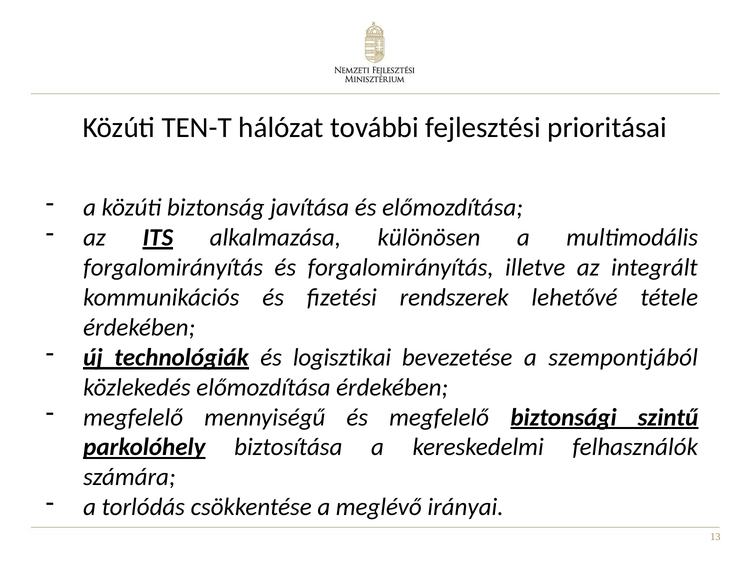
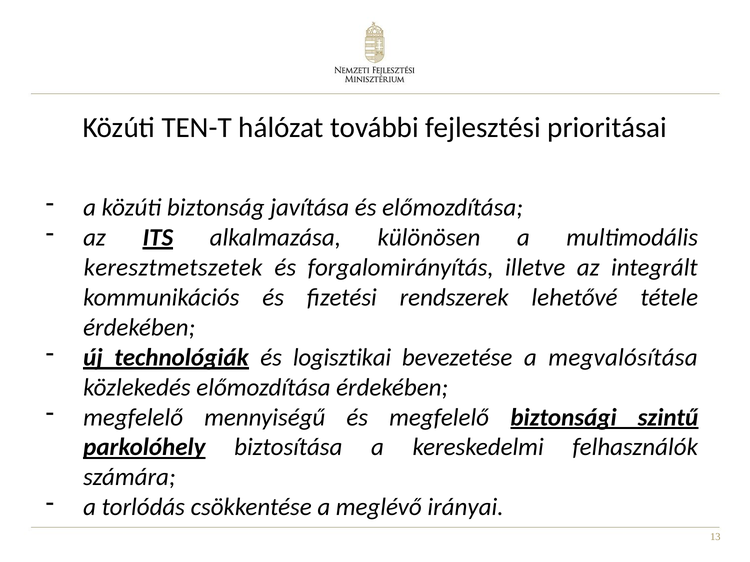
forgalomirányítás: forgalomirányítás -> keresztmetszetek (173, 268)
szempontjából: szempontjából -> megvalósítása (623, 358)
